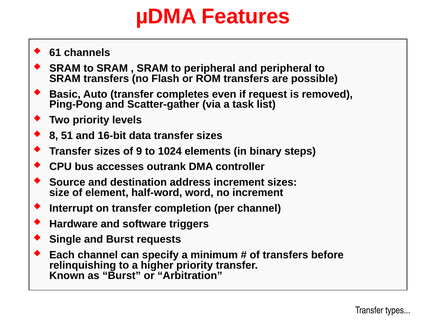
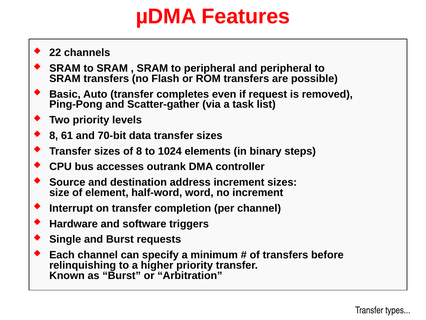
61: 61 -> 22 (55, 53)
51: 51 -> 61 (67, 135)
16-bit: 16-bit -> 70-bit (112, 135)
of 9: 9 -> 8 (139, 151)
